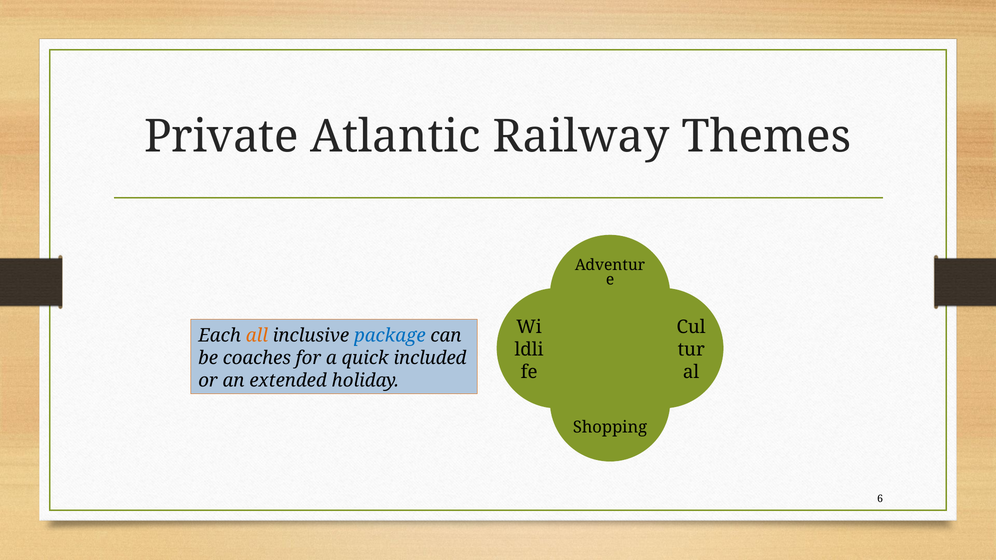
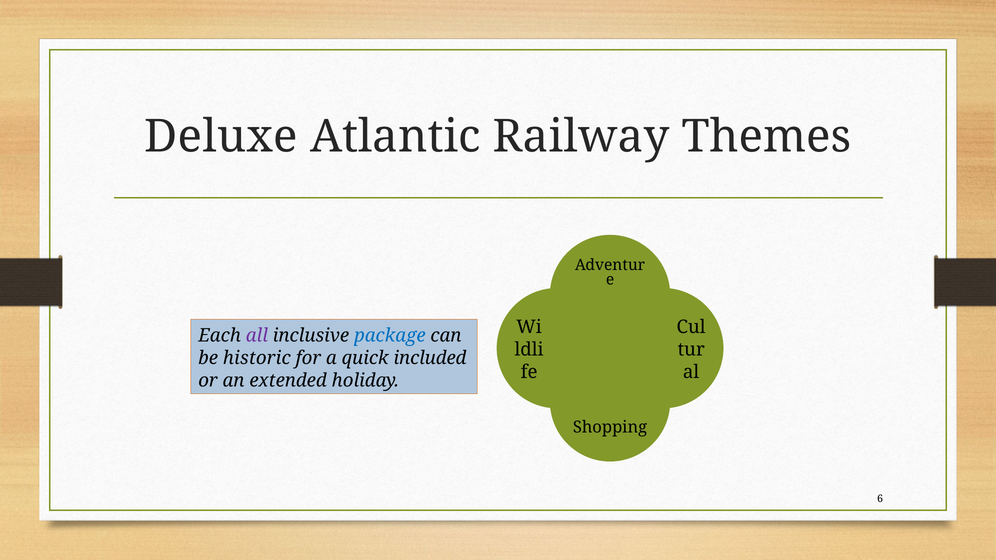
Private: Private -> Deluxe (221, 137)
all colour: orange -> purple (257, 336)
coaches: coaches -> historic (257, 358)
